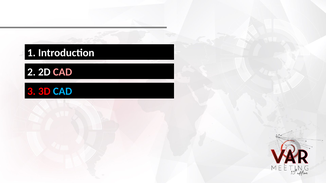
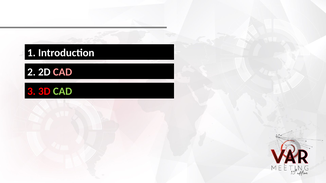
CAD colour: light blue -> light green (63, 92)
